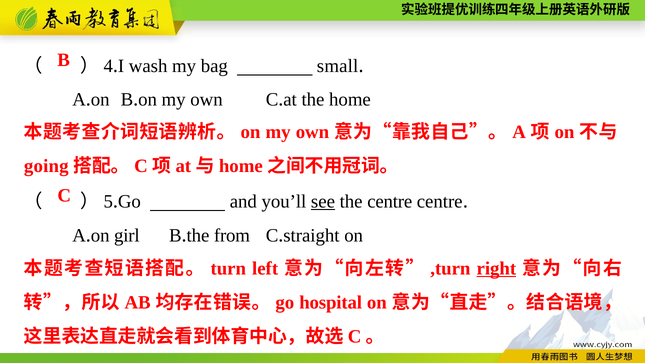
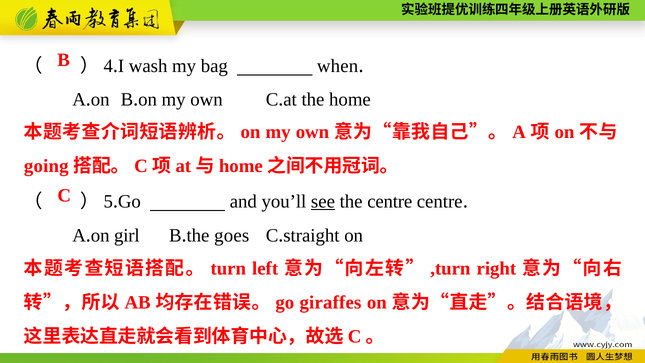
small: small -> when (338, 66)
from: from -> goes (232, 235)
right underline: present -> none (496, 268)
hospital: hospital -> giraffes (330, 302)
